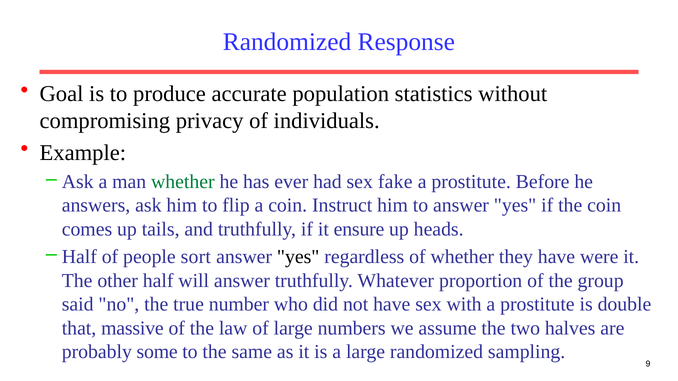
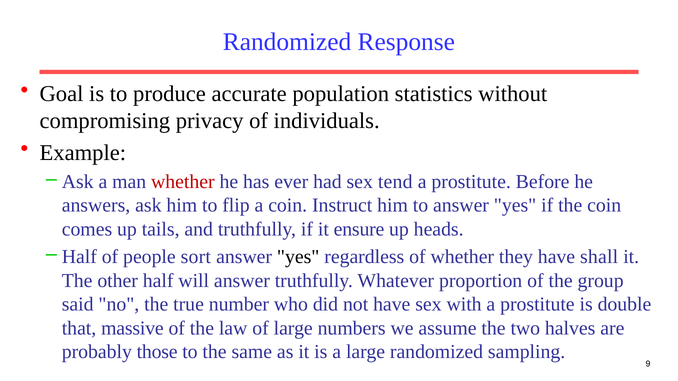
whether colour: green -> red (183, 182)
fake: fake -> tend (395, 182)
were: were -> shall (599, 257)
some: some -> those (157, 352)
